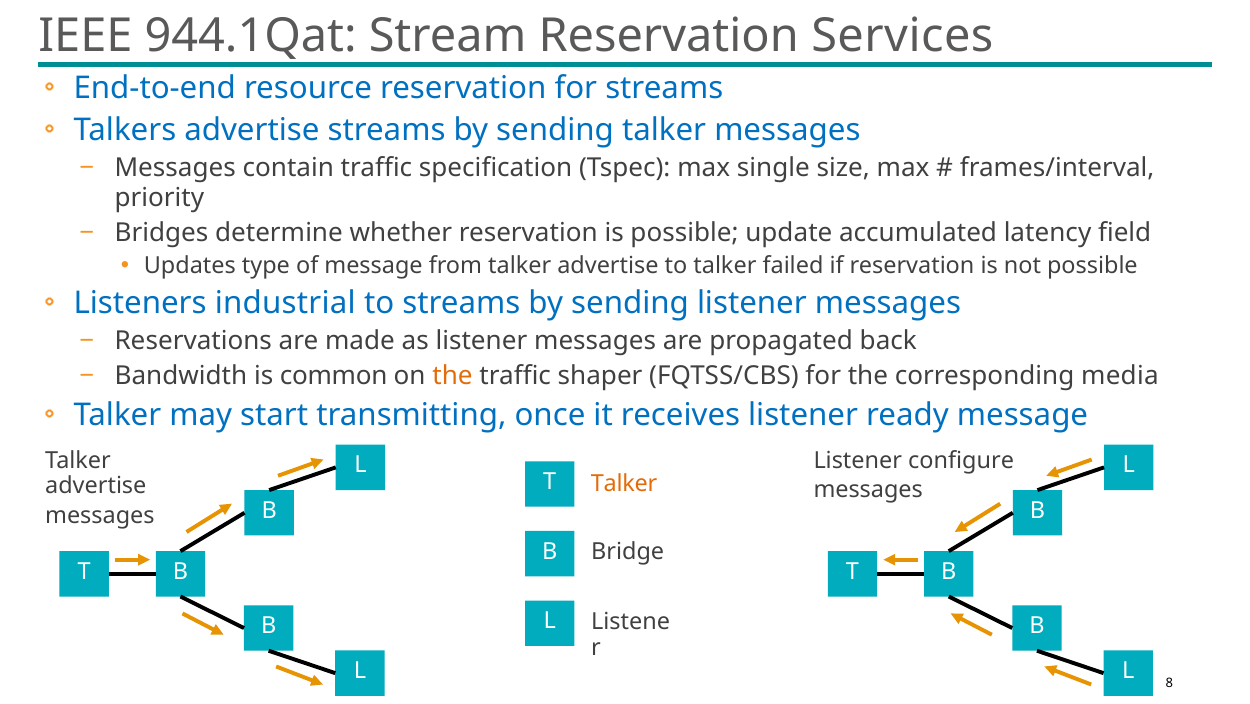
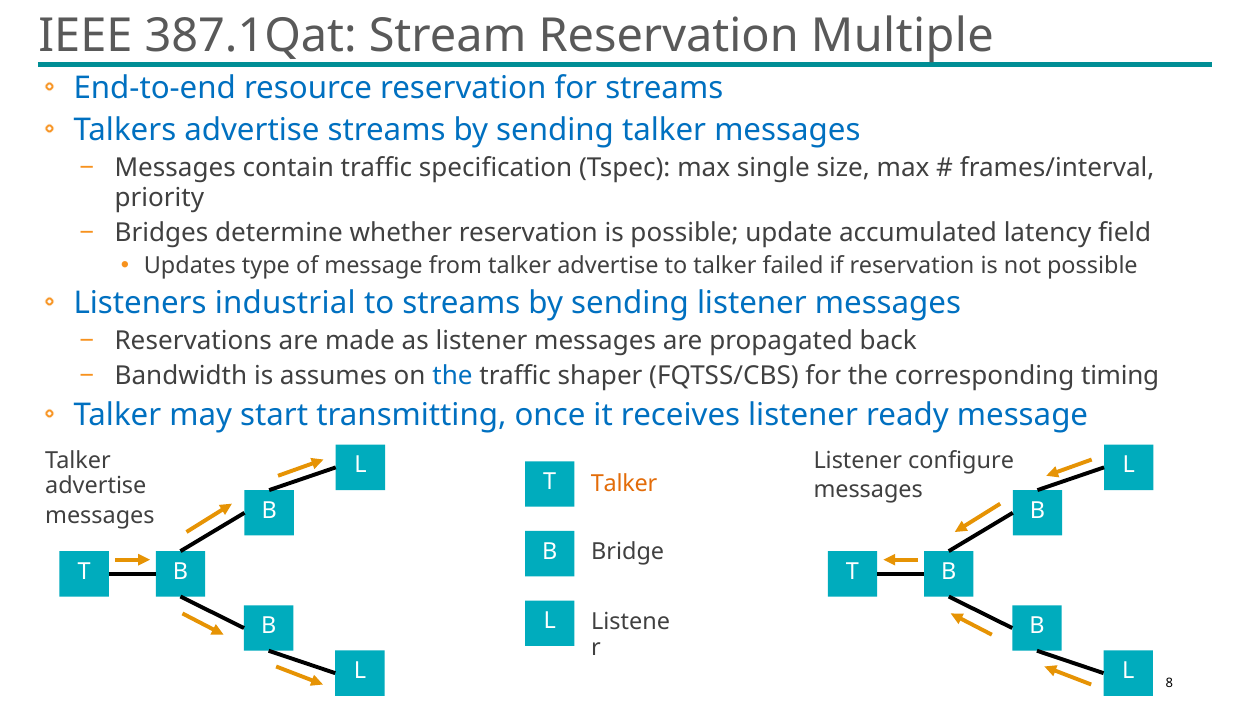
944.1Qat: 944.1Qat -> 387.1Qat (251, 36)
Services: Services -> Multiple (902, 36)
common: common -> assumes (333, 375)
the colour: orange -> blue (453, 375)
media: media -> timing (1120, 375)
